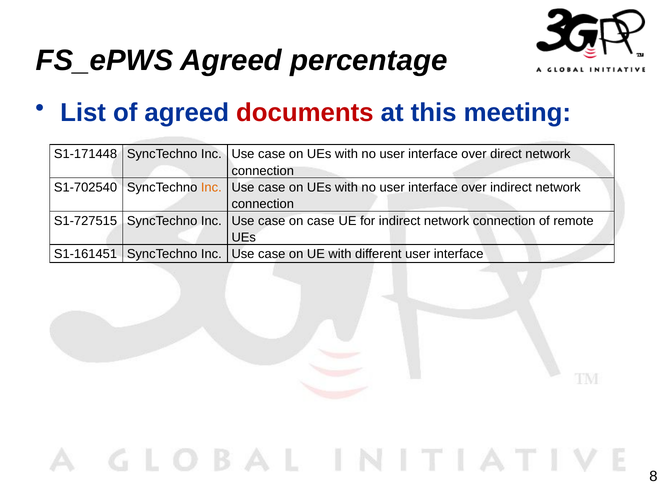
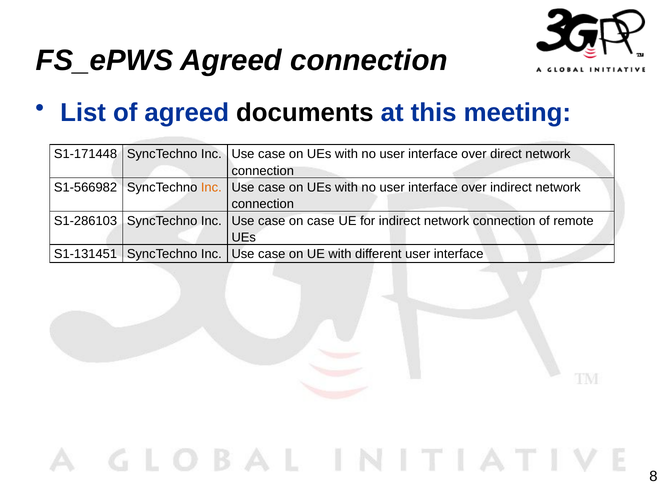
Agreed percentage: percentage -> connection (369, 61)
documents colour: red -> black (305, 113)
S1-702540: S1-702540 -> S1-566982 (86, 187)
S1-727515: S1-727515 -> S1-286103 (86, 221)
S1-161451: S1-161451 -> S1-131451 (86, 254)
